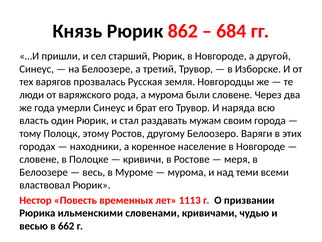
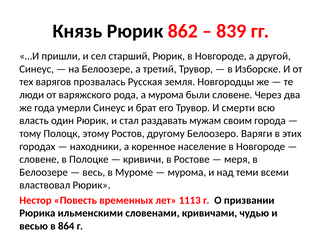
684: 684 -> 839 (231, 31)
наряда: наряда -> смерти (238, 108)
662: 662 -> 864 (66, 226)
